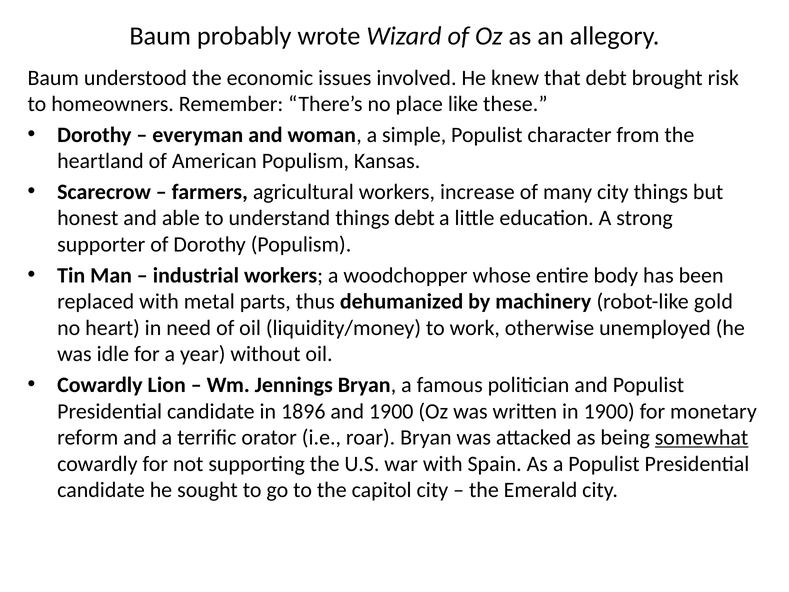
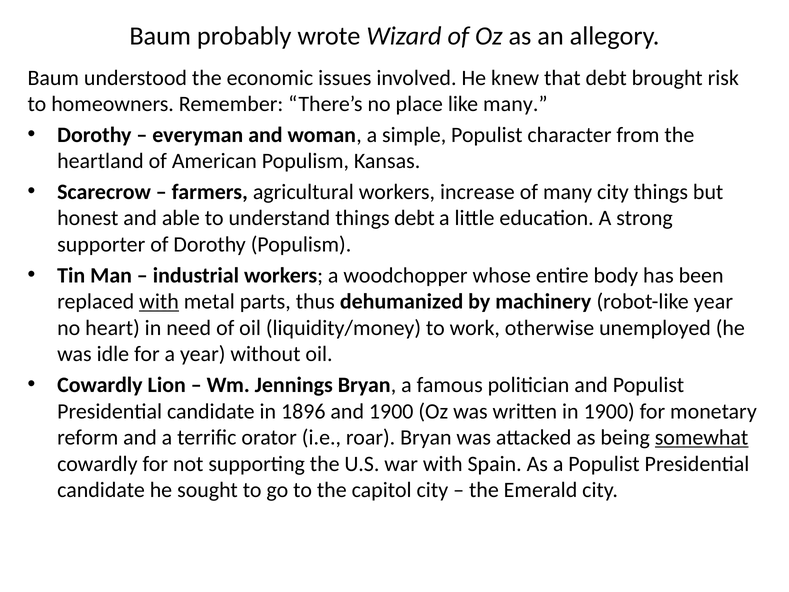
like these: these -> many (515, 104)
with underline: none -> present (159, 301)
robot-like gold: gold -> year (713, 301)
